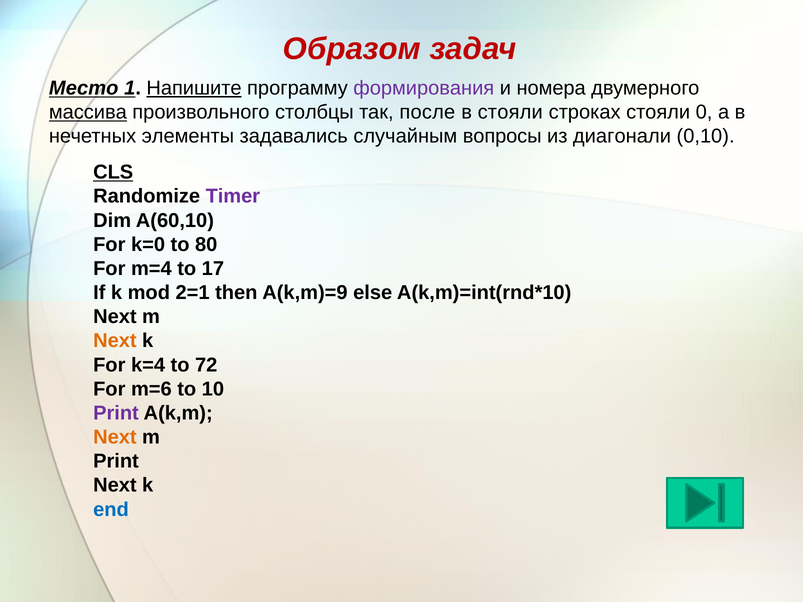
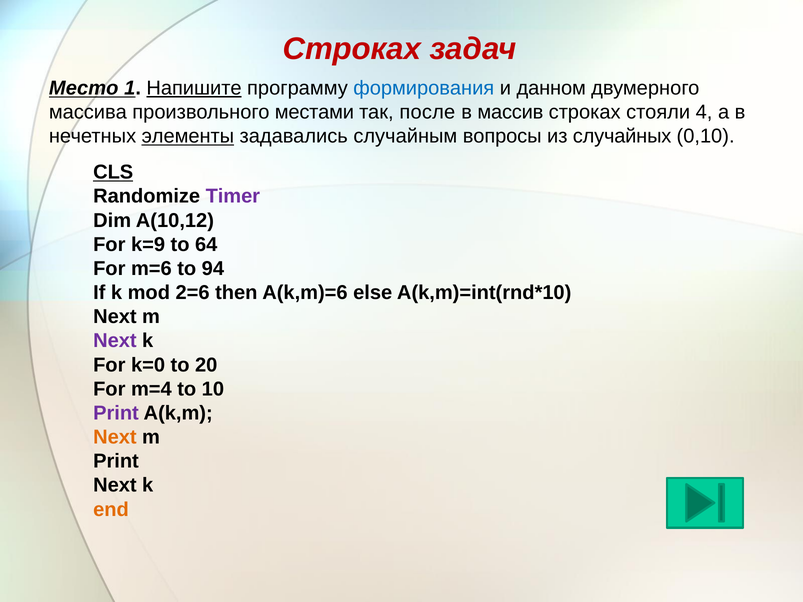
Образом: Образом -> Строках (352, 49)
формирования colour: purple -> blue (424, 88)
номера: номера -> данном (551, 88)
массива underline: present -> none (88, 112)
столбцы: столбцы -> местами (314, 112)
в стояли: стояли -> массив (510, 112)
0: 0 -> 4 (704, 112)
элементы underline: none -> present (188, 136)
диагонали: диагонали -> случайных (622, 136)
A(60,10: A(60,10 -> A(10,12 (175, 221)
k=0: k=0 -> k=9 (148, 245)
80: 80 -> 64 (206, 245)
m=4: m=4 -> m=6 (151, 269)
17: 17 -> 94 (213, 269)
2=1: 2=1 -> 2=6 (193, 293)
A(k,m)=9: A(k,m)=9 -> A(k,m)=6 (305, 293)
Next colour: orange -> purple (115, 341)
k=4: k=4 -> k=0 (148, 365)
72: 72 -> 20 (206, 365)
m=6: m=6 -> m=4 (151, 389)
end colour: blue -> orange (111, 510)
